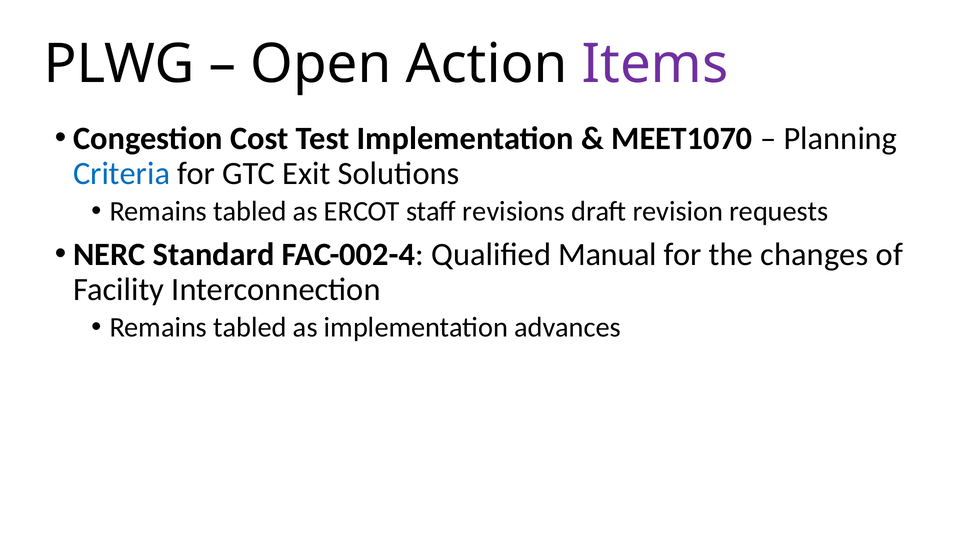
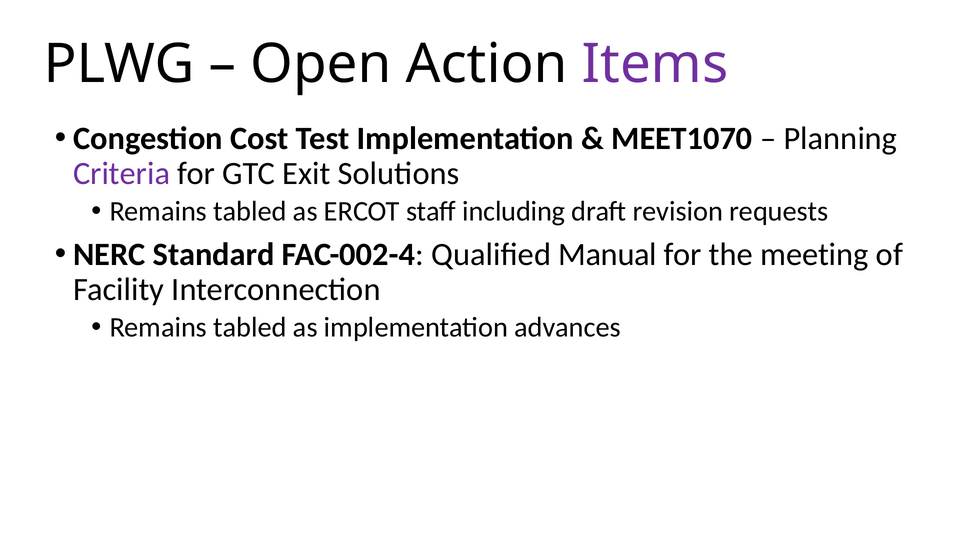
Criteria colour: blue -> purple (122, 173)
revisions: revisions -> including (514, 211)
changes: changes -> meeting (814, 254)
